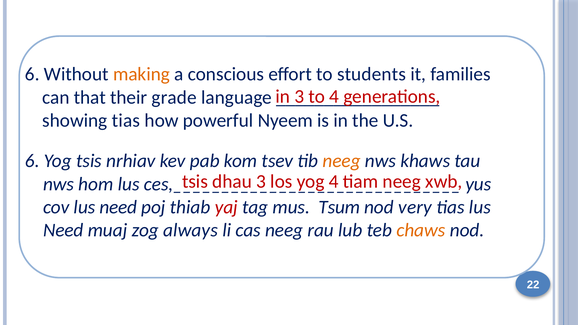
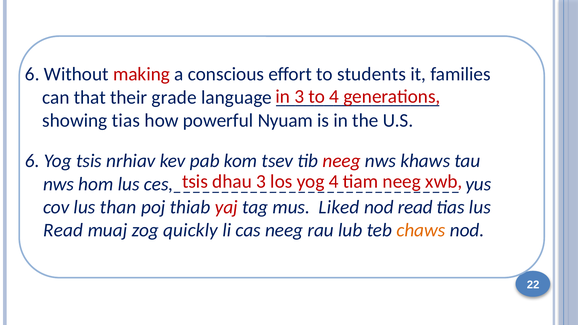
making colour: orange -> red (141, 74)
Nyeem: Nyeem -> Nyuam (285, 121)
neeg colour: orange -> red (342, 161)
cov lus need: need -> than (118, 207)
Tsum: Tsum -> Liked (339, 207)
nod very: very -> read (415, 207)
Need: Need -> Read (63, 230)
always: always -> quickly (191, 230)
